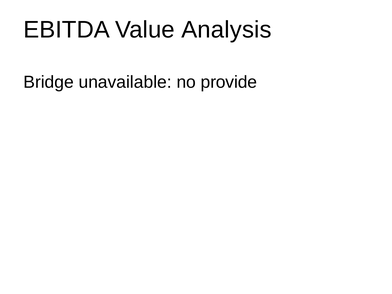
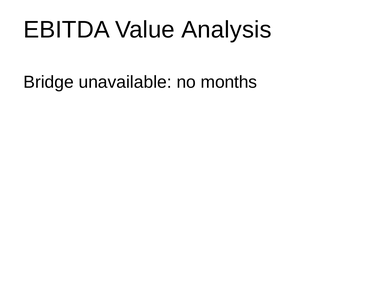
provide: provide -> months (229, 82)
